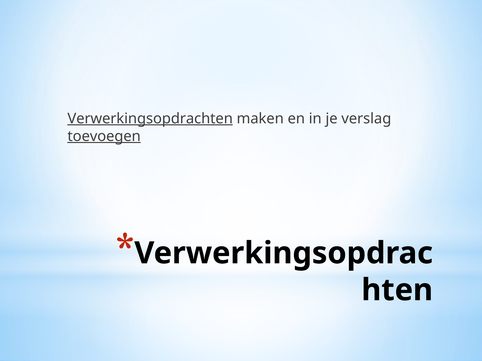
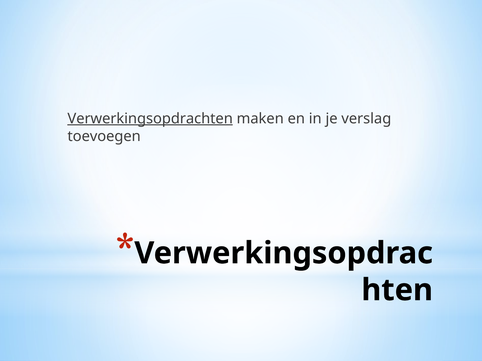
toevoegen underline: present -> none (104, 136)
